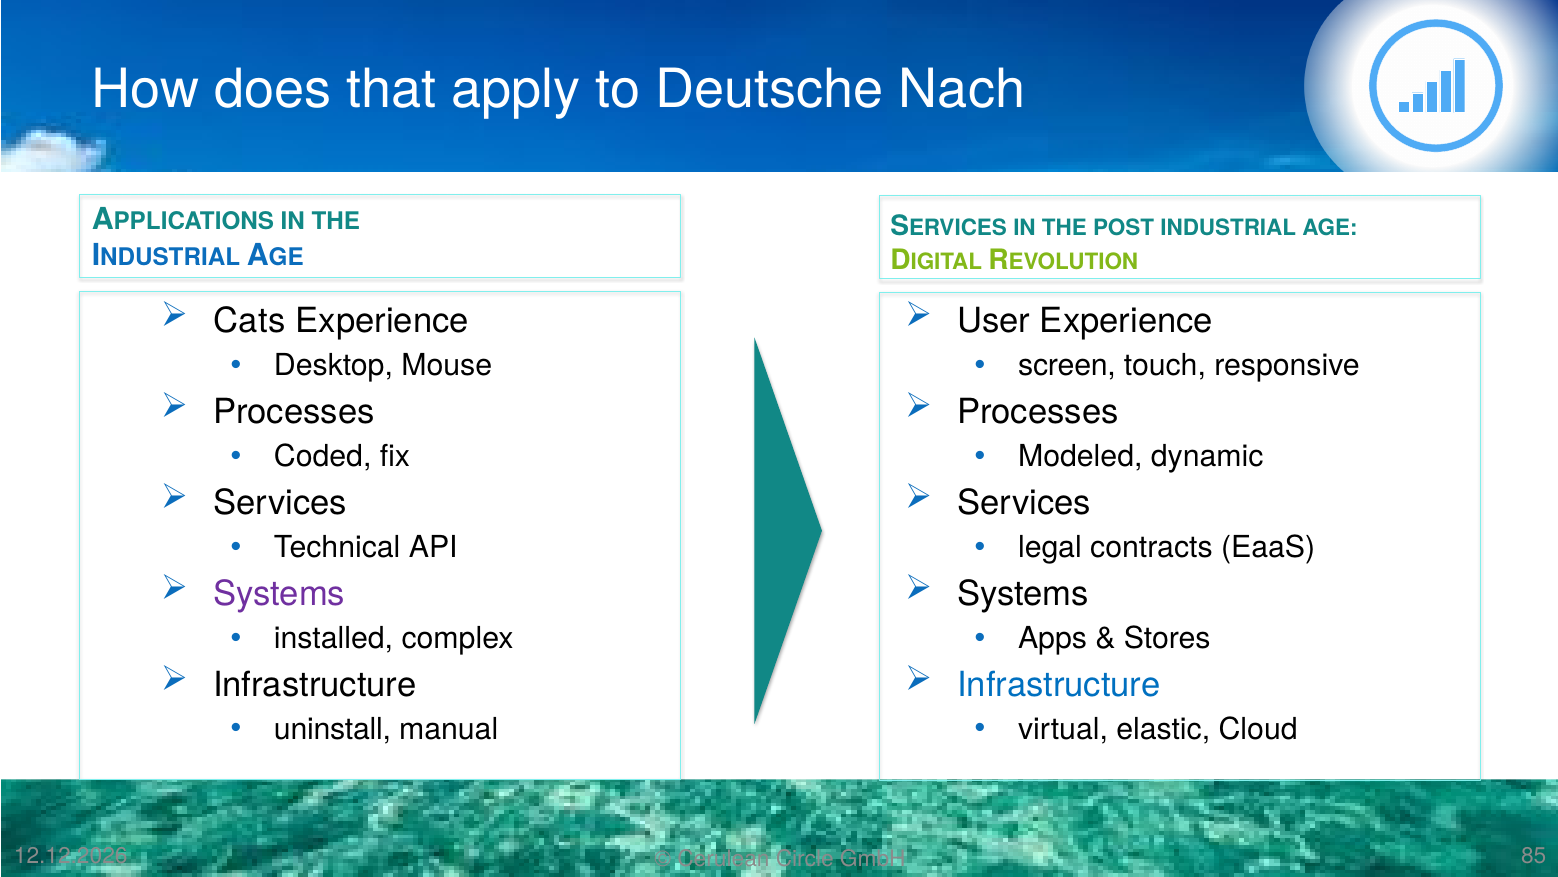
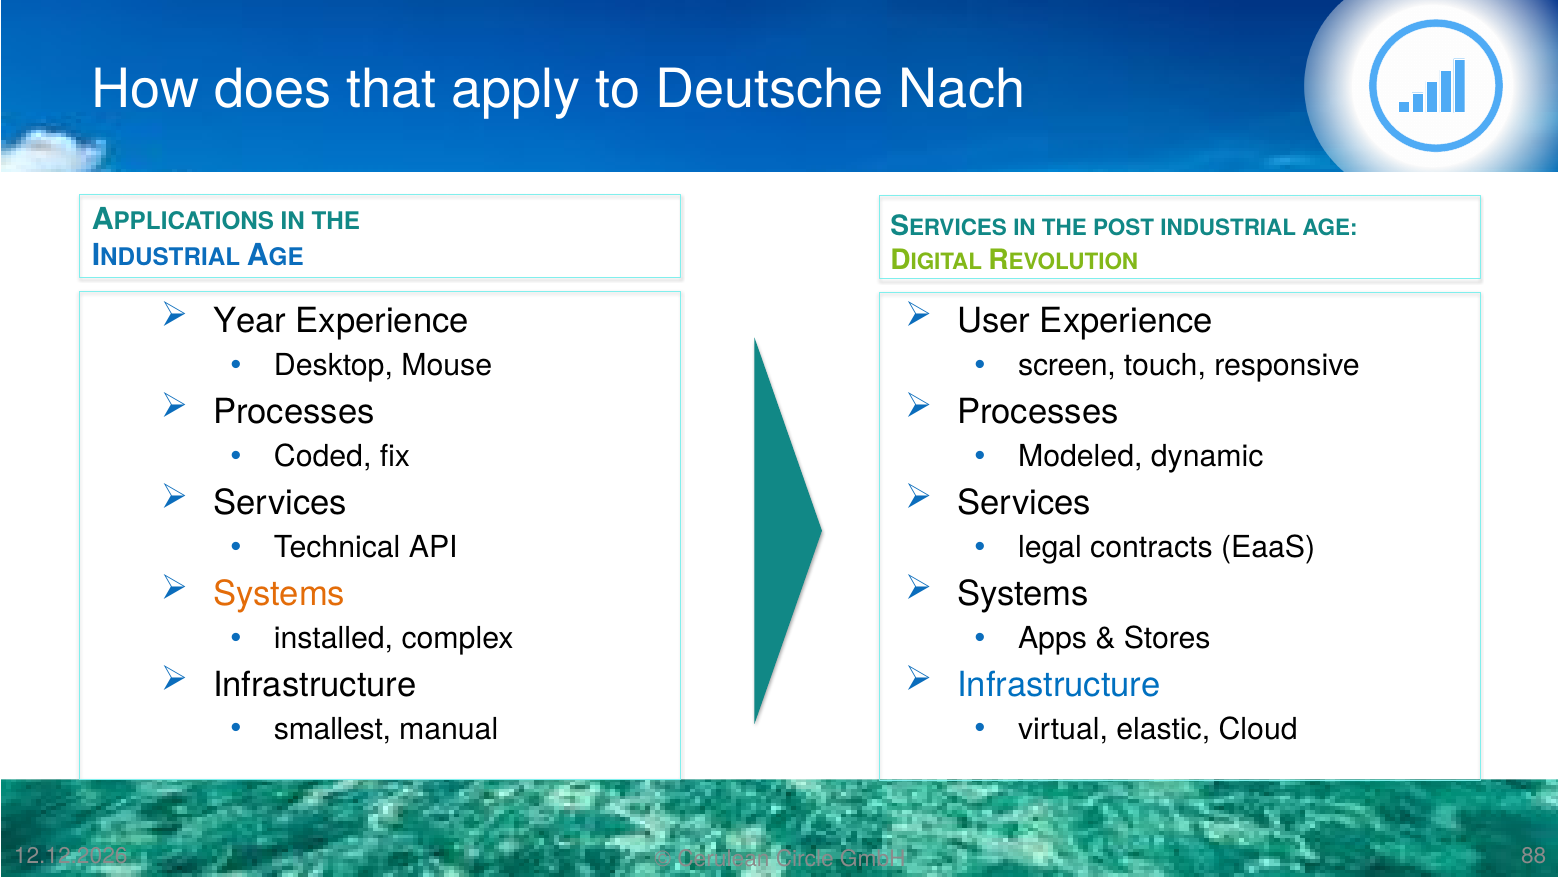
Cats: Cats -> Year (250, 321)
Systems colour: purple -> orange (279, 593)
uninstall: uninstall -> smallest (332, 729)
85: 85 -> 88 (1534, 855)
